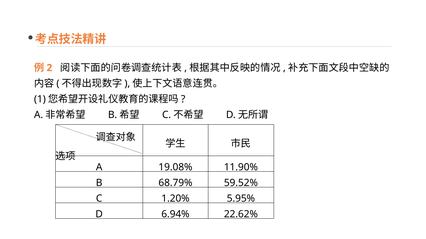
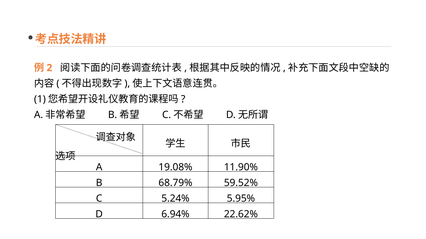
1.20%: 1.20% -> 5.24% (175, 198)
